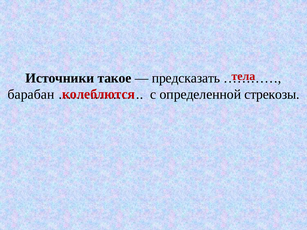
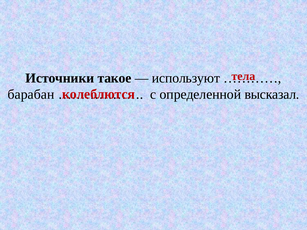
предсказать: предсказать -> используют (186, 78)
стрекозы: стрекозы -> высказал (272, 95)
